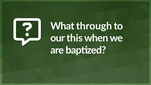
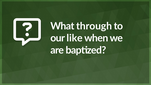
this: this -> like (75, 38)
